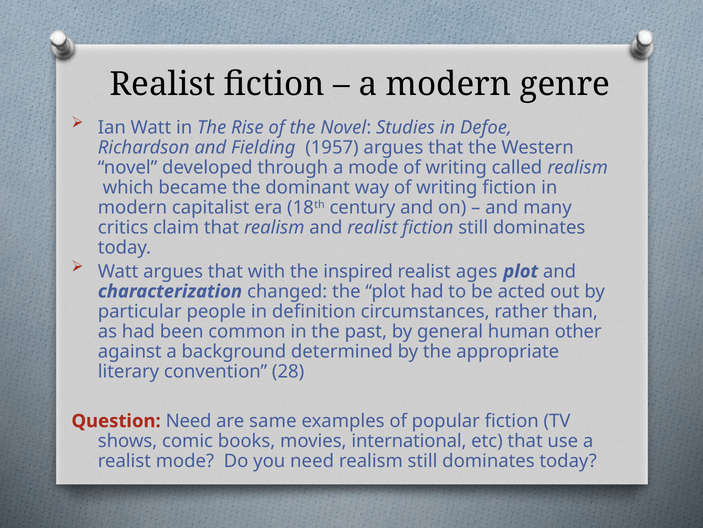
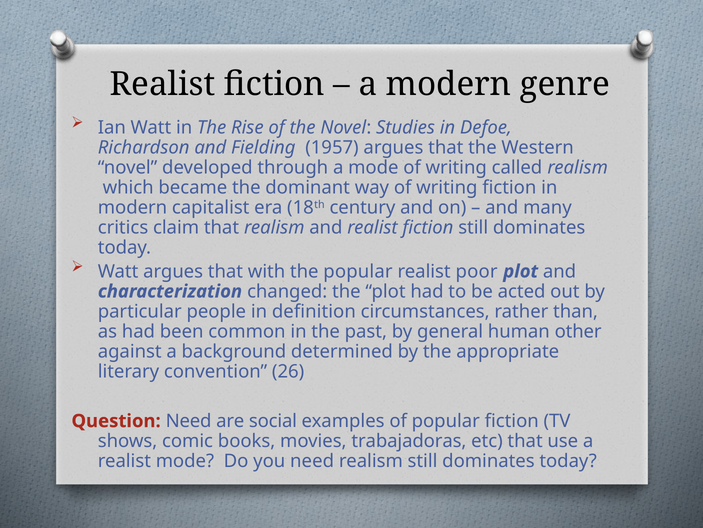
the inspired: inspired -> popular (358, 271)
ages: ages -> poor (477, 271)
28: 28 -> 26 (288, 371)
same: same -> social (273, 420)
international: international -> trabajadoras (409, 441)
